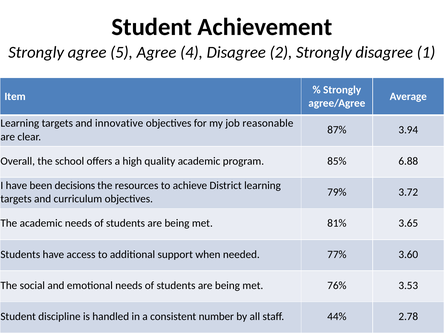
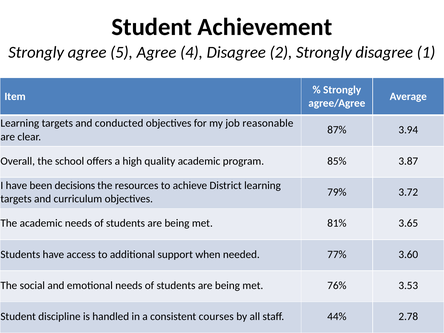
innovative: innovative -> conducted (119, 123)
6.88: 6.88 -> 3.87 (408, 161)
number: number -> courses (216, 317)
